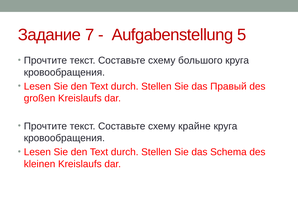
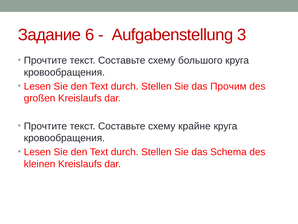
7: 7 -> 6 (90, 35)
5: 5 -> 3 (242, 35)
Правый: Правый -> Прочим (228, 86)
